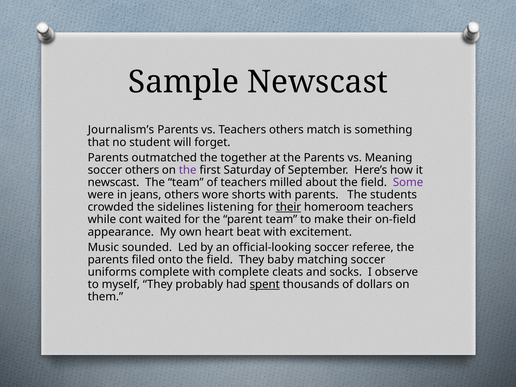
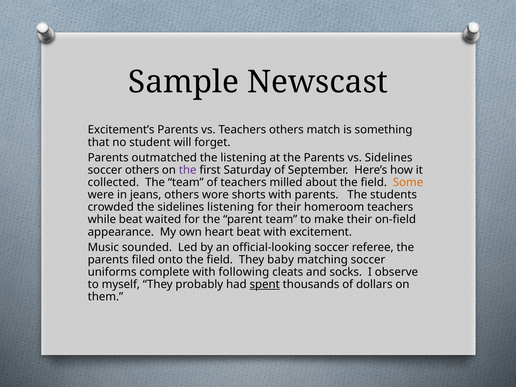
Journalism’s: Journalism’s -> Excitement’s (121, 130)
the together: together -> listening (244, 158)
vs Meaning: Meaning -> Sidelines (389, 158)
newscast: newscast -> collected (113, 182)
Some colour: purple -> orange (408, 182)
their underline: present -> none (288, 207)
while cont: cont -> beat (131, 220)
with complete: complete -> following (244, 272)
